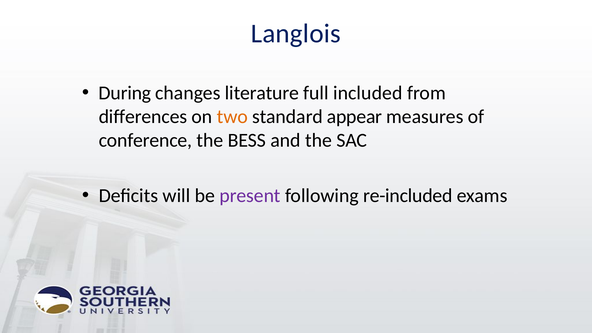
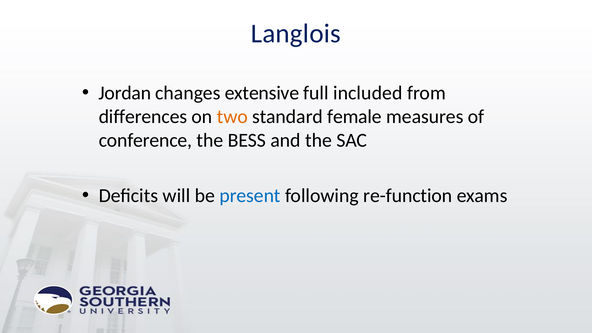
During: During -> Jordan (125, 93)
literature: literature -> extensive (262, 93)
appear: appear -> female (354, 117)
present colour: purple -> blue (250, 196)
re-included: re-included -> re-function (408, 196)
